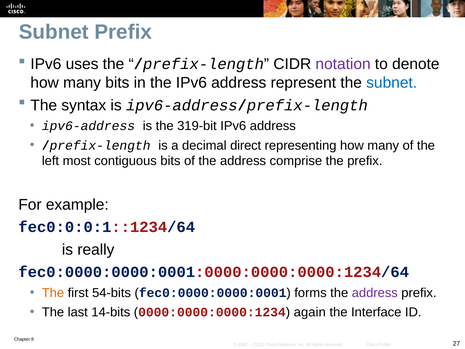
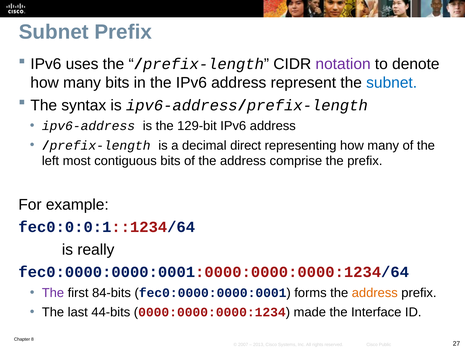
319-bit: 319-bit -> 129-bit (197, 126)
The colour: orange -> purple (53, 293)
54-bits: 54-bits -> 84-bits (112, 293)
address colour: purple -> orange (375, 293)
14-bits: 14-bits -> 44-bits (111, 312)
again: again -> made (310, 312)
